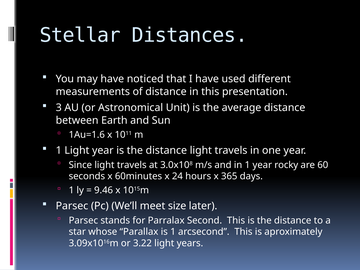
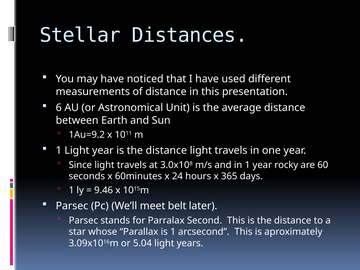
3: 3 -> 6 (59, 108)
1Au=1.6: 1Au=1.6 -> 1Au=9.2 (87, 135)
size: size -> belt (177, 206)
3.22: 3.22 -> 5.04 (142, 243)
